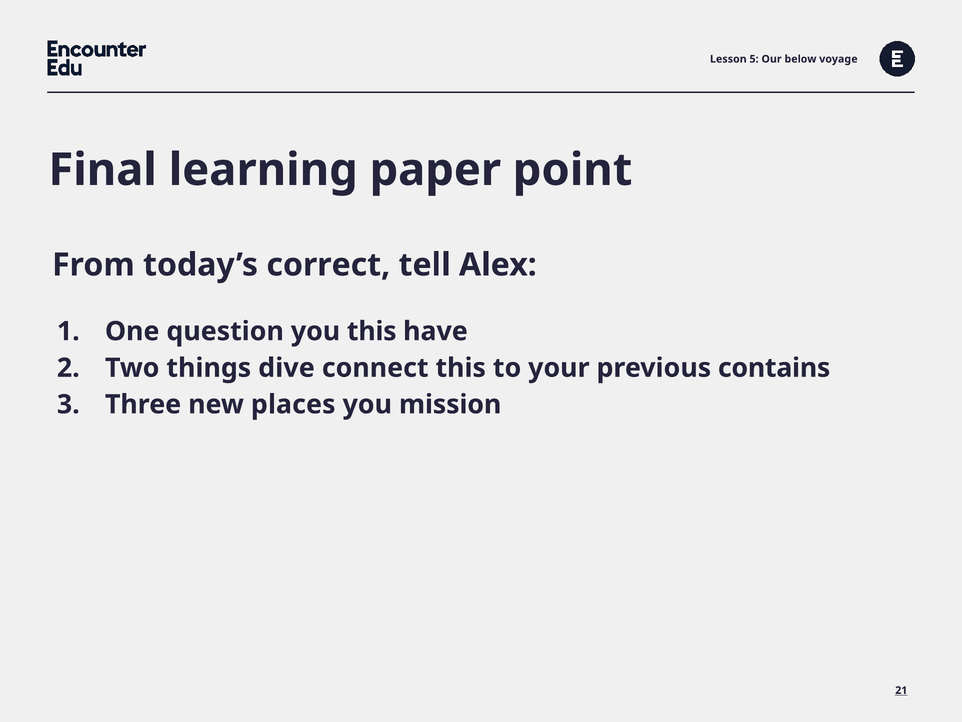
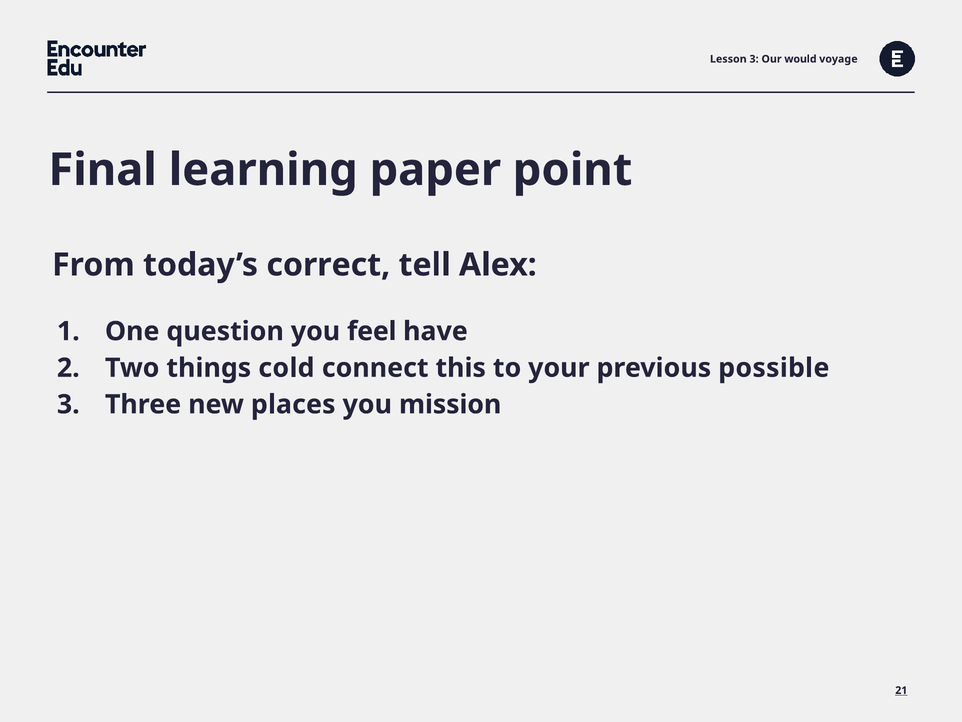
Lesson 5: 5 -> 3 (754, 59)
below: below -> would (801, 59)
you this: this -> feel (372, 331)
dive: dive -> cold (286, 368)
contains: contains -> possible (774, 368)
